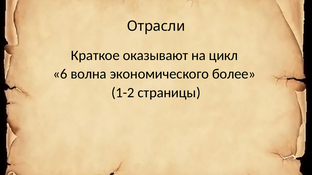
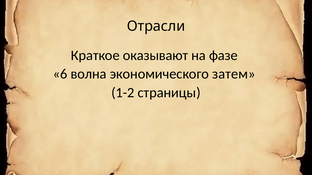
цикл: цикл -> фазе (223, 56)
более: более -> затем (234, 74)
